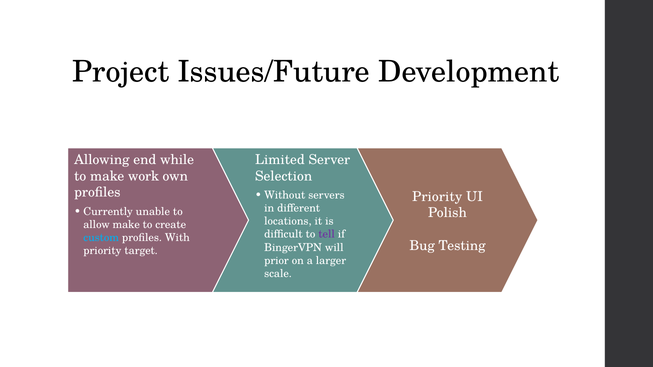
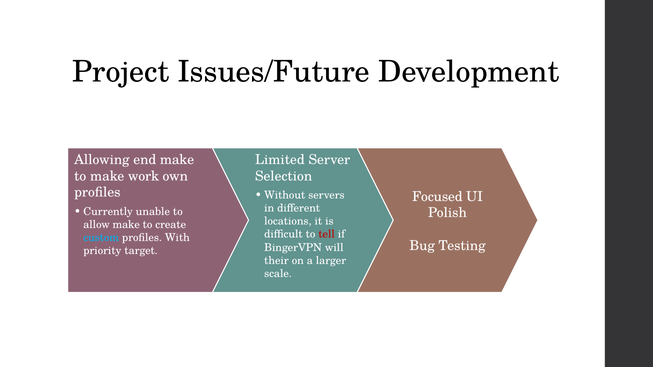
end while: while -> make (177, 160)
Priority: Priority -> Focused (437, 197)
tell colour: purple -> red (327, 235)
prior: prior -> their (276, 261)
